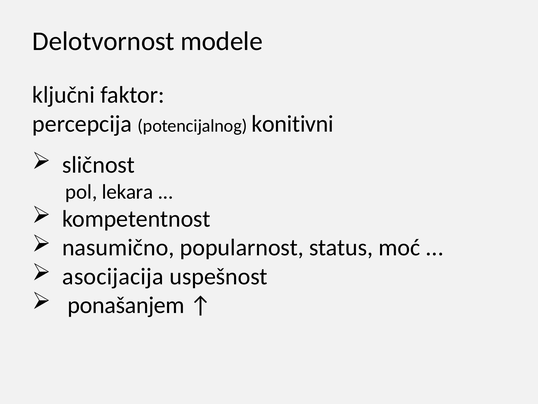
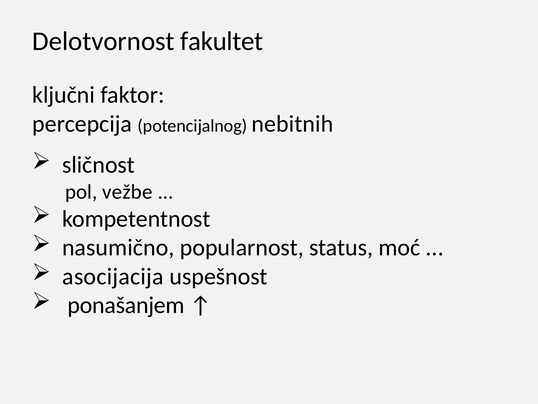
modele: modele -> fakultet (222, 41)
konitivni: konitivni -> nebitnih (292, 124)
lekara: lekara -> vežbe (127, 192)
